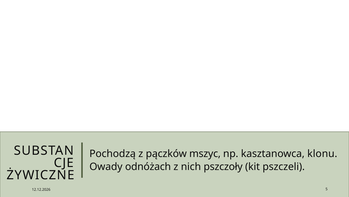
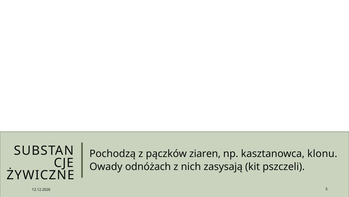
mszyc: mszyc -> ziaren (205, 153)
pszczoły: pszczoły -> zasysają (223, 166)
